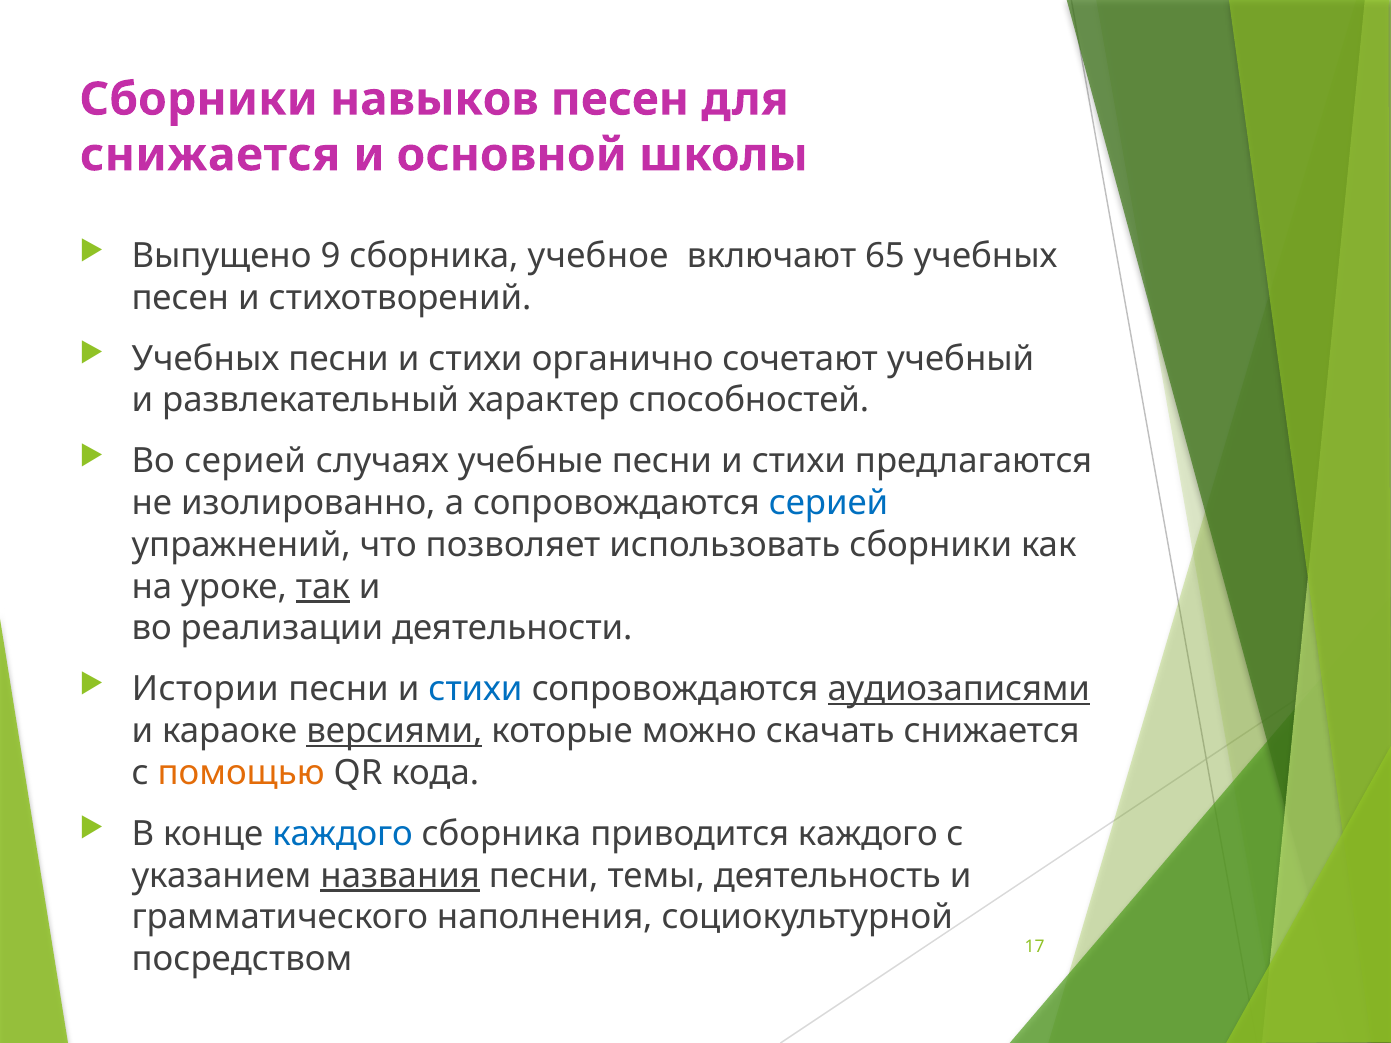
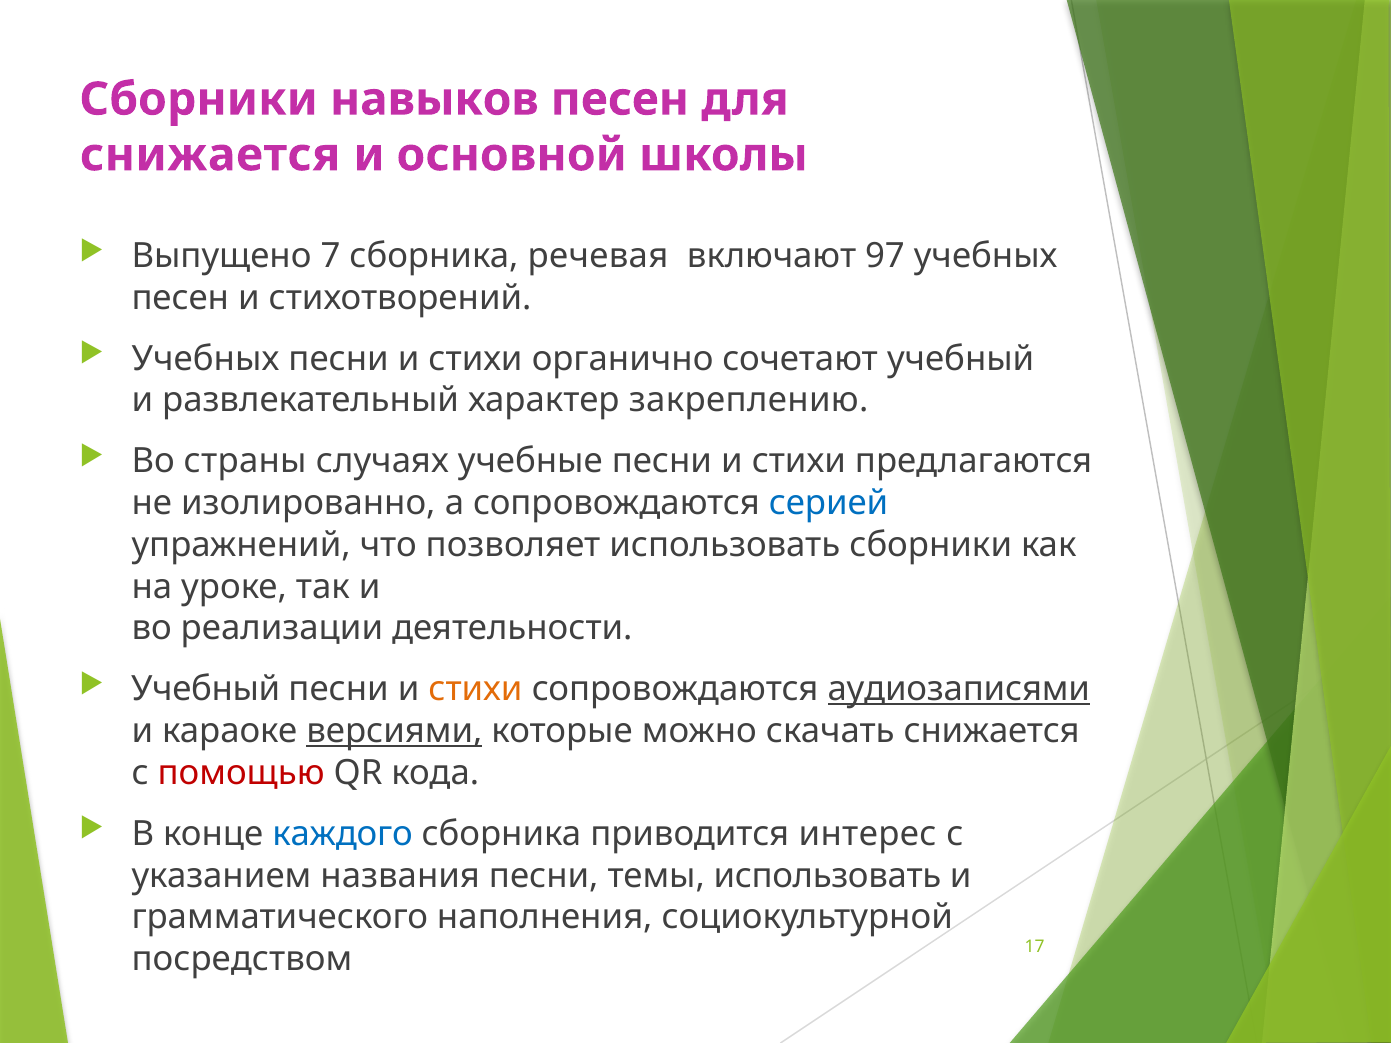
9: 9 -> 7 (331, 256)
учебное: учебное -> речевая (598, 256)
65: 65 -> 97 (885, 256)
способностей: способностей -> закреплению (749, 400)
Во серией: серией -> страны (245, 462)
так underline: present -> none (323, 587)
Истории: Истории -> Учебный (206, 690)
стихи colour: blue -> orange (475, 690)
помощью colour: orange -> red (241, 773)
приводится каждого: каждого -> интерес (868, 834)
названия underline: present -> none (400, 876)
темы деятельность: деятельность -> использовать (827, 876)
